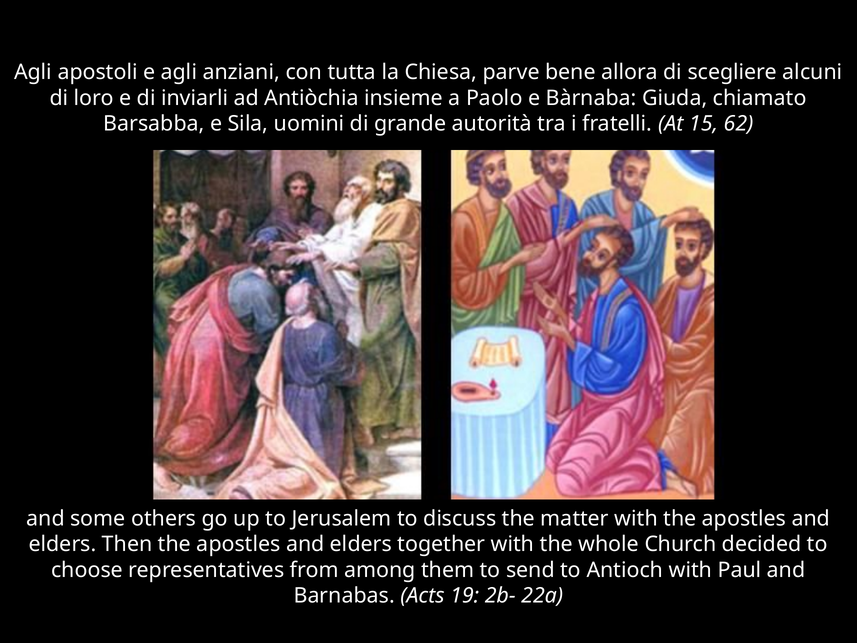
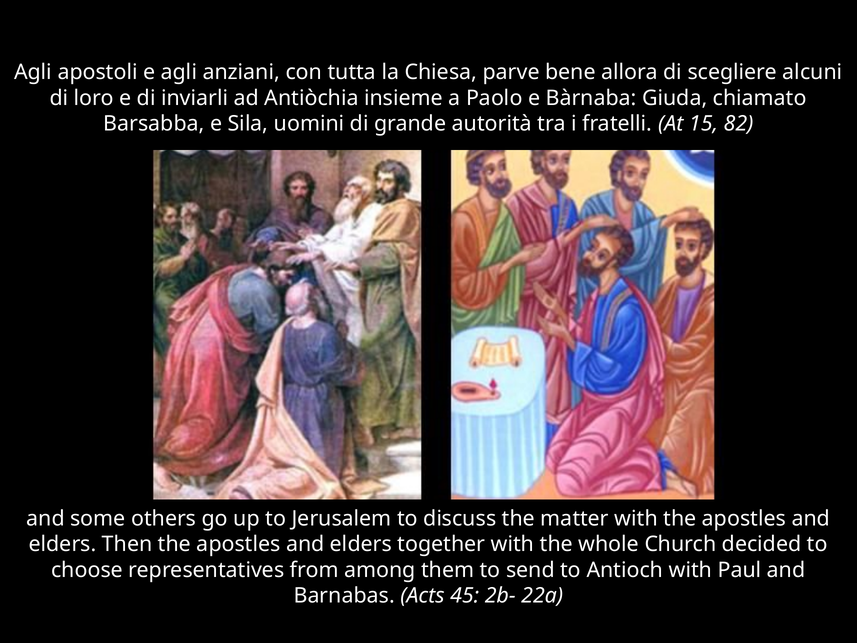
62: 62 -> 82 (739, 124)
19: 19 -> 45 (465, 596)
